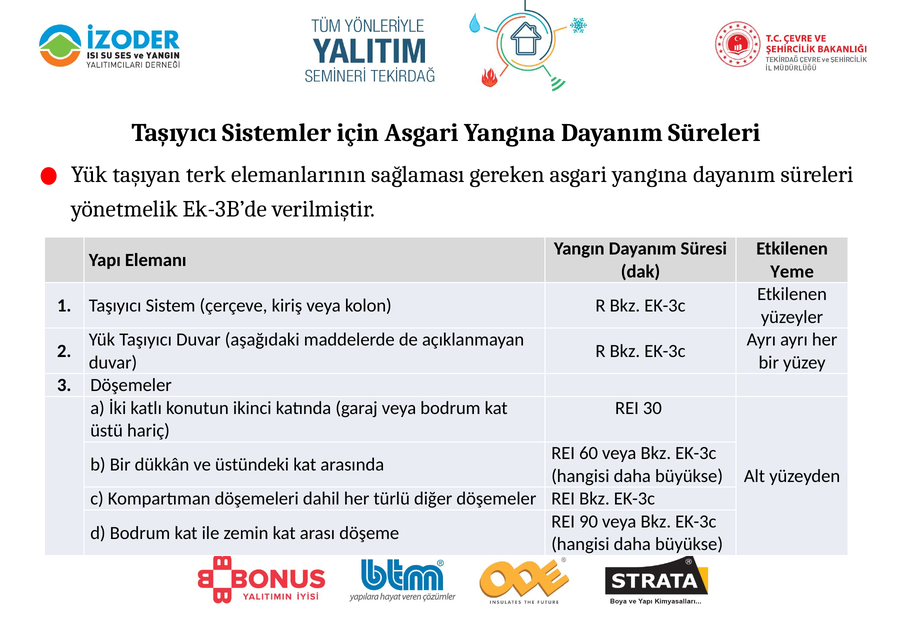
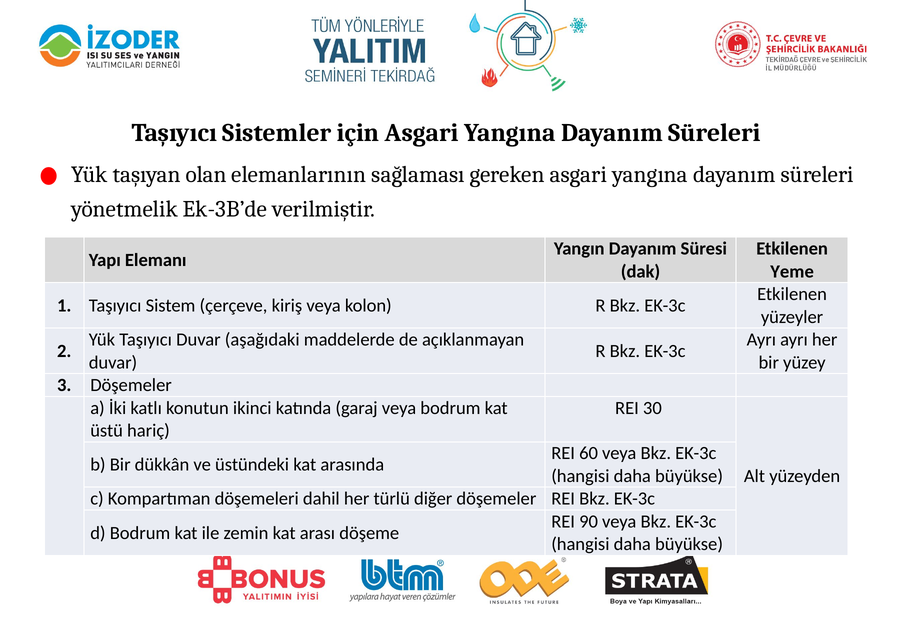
terk: terk -> olan (206, 174)
